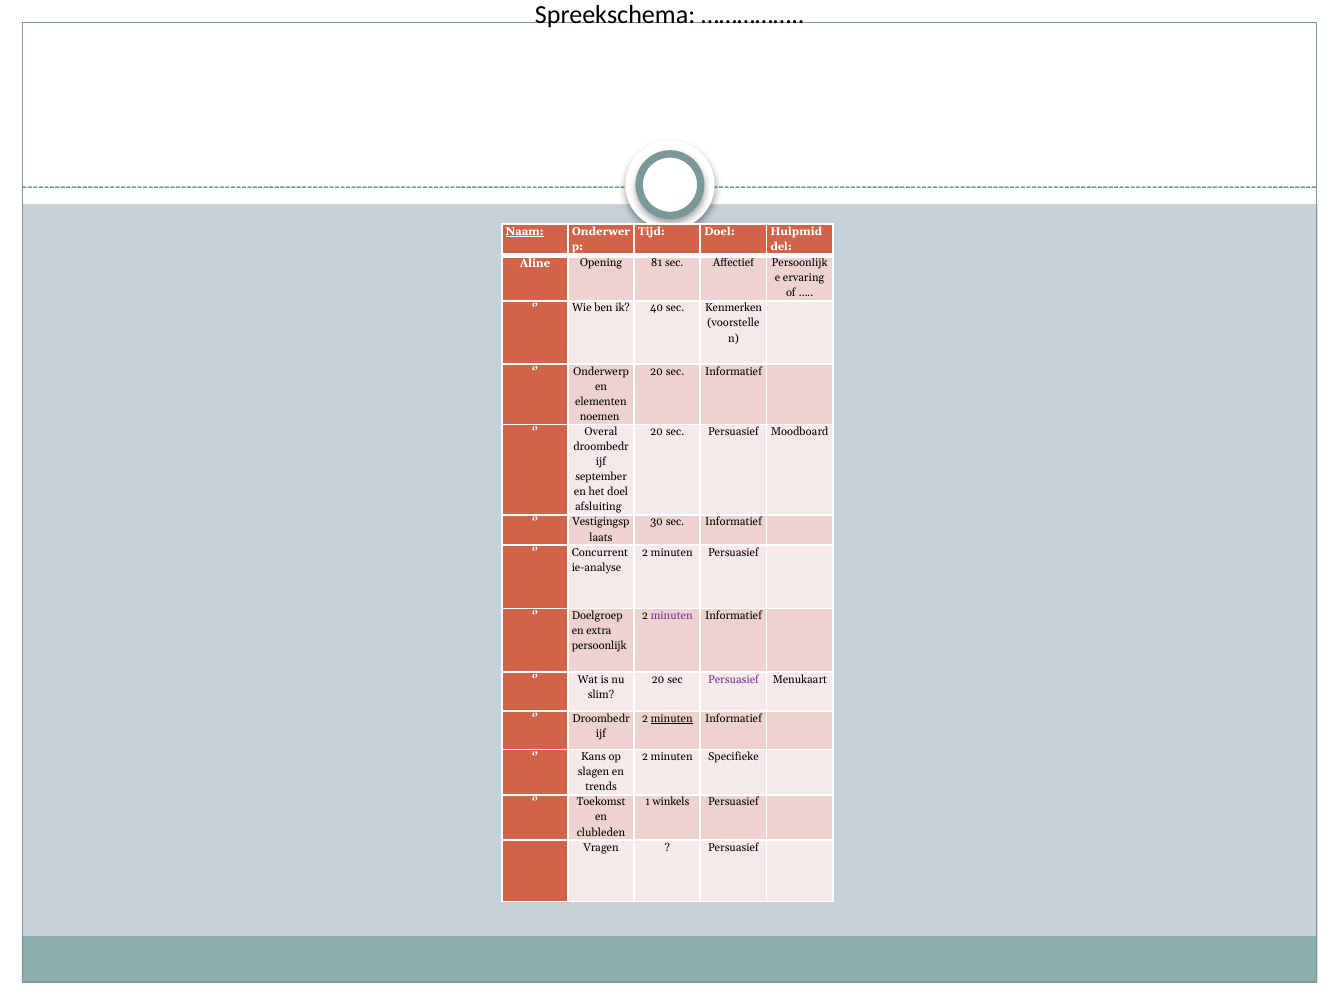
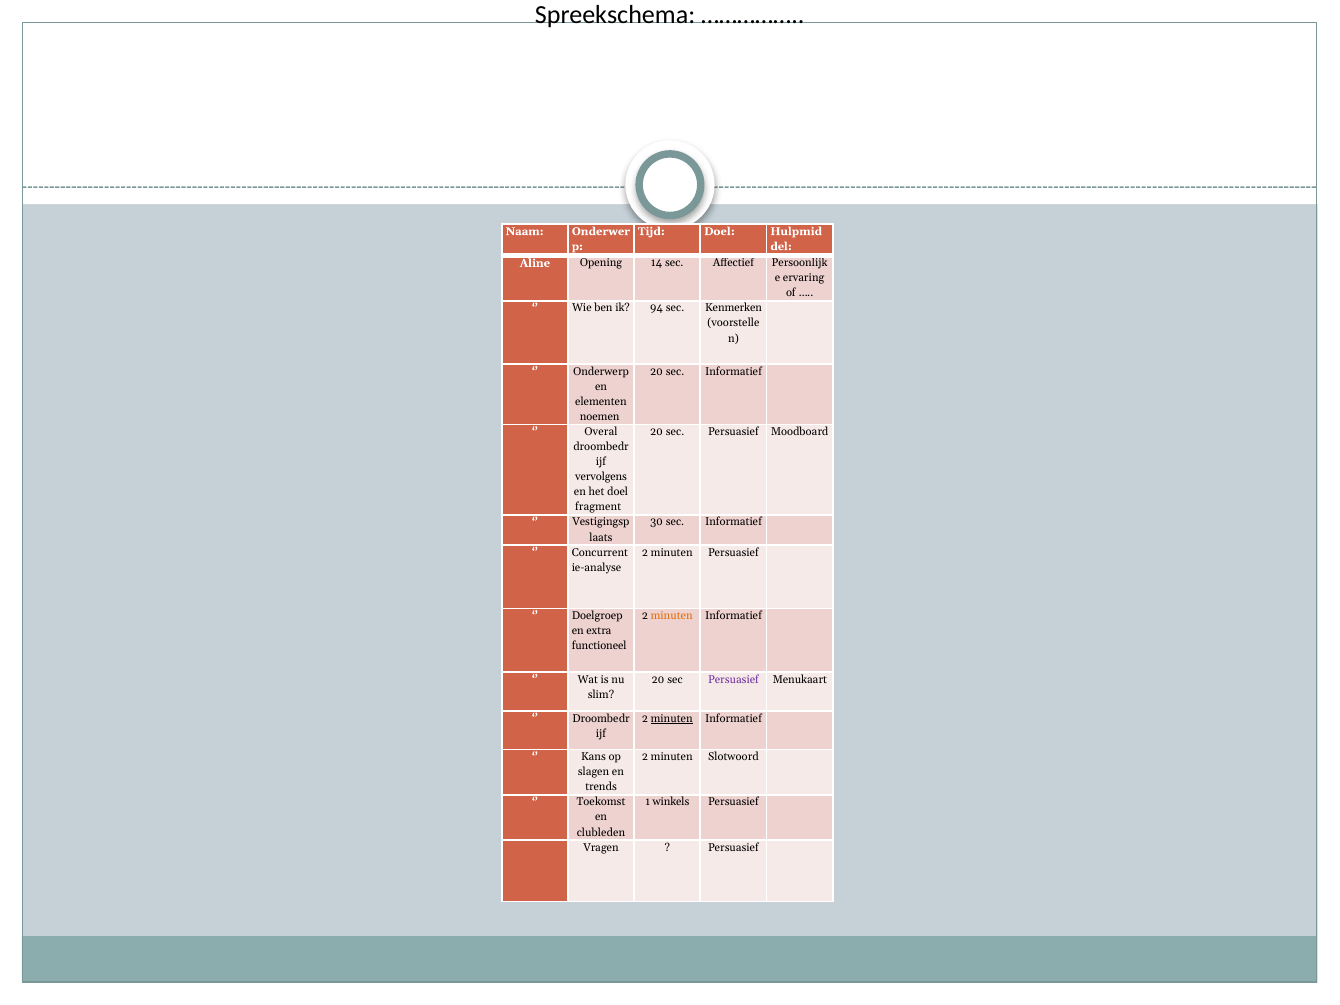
Naam underline: present -> none (525, 231)
81: 81 -> 14 (657, 263)
40: 40 -> 94 (657, 308)
september: september -> vervolgens (601, 477)
afsluiting: afsluiting -> fragment (598, 507)
minuten colour: purple -> orange (672, 616)
persoonlijk: persoonlijk -> functioneel (599, 646)
Specifieke: Specifieke -> Slotwoord (733, 757)
